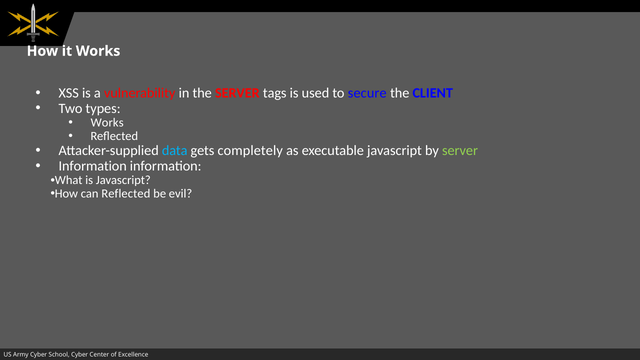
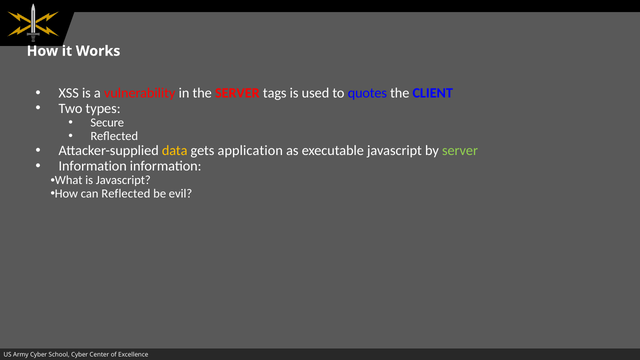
secure: secure -> quotes (367, 93)
Works: Works -> Secure (107, 123)
data colour: light blue -> yellow (175, 151)
completely: completely -> application (250, 151)
